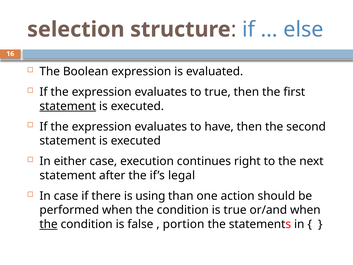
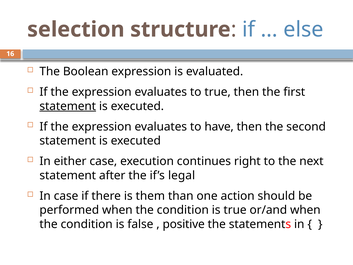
using: using -> them (150, 196)
the underline: present -> none (49, 224)
portion: portion -> positive (184, 224)
